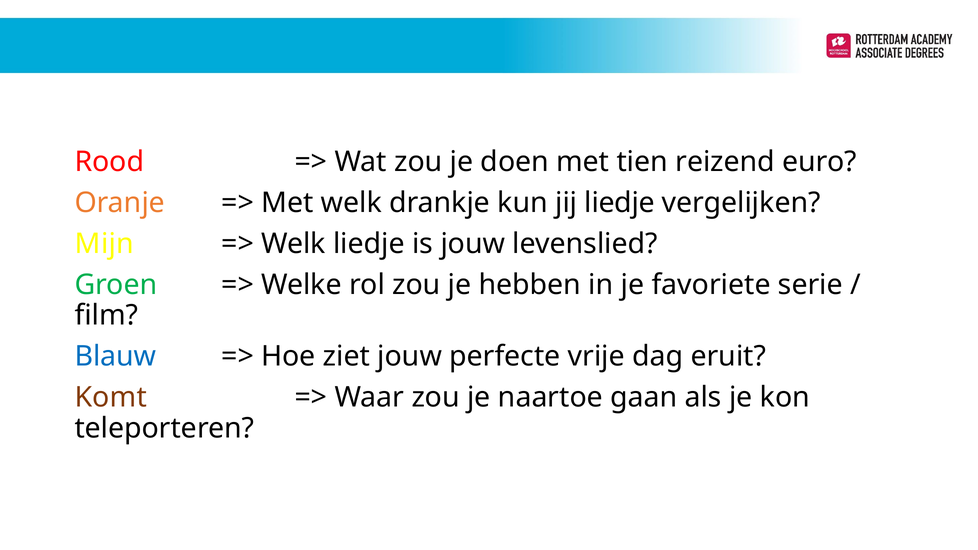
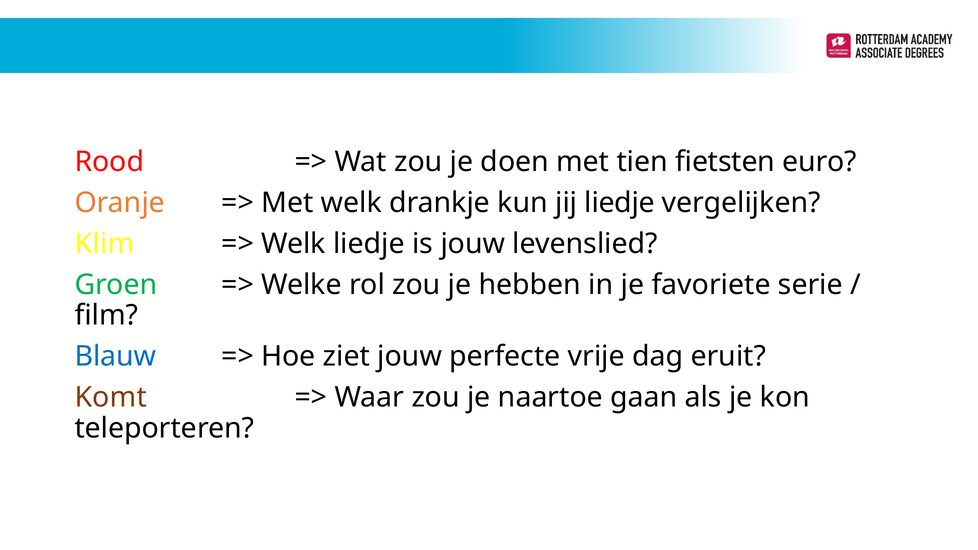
reizend: reizend -> fietsten (725, 162)
Mijn: Mijn -> Klim (105, 244)
